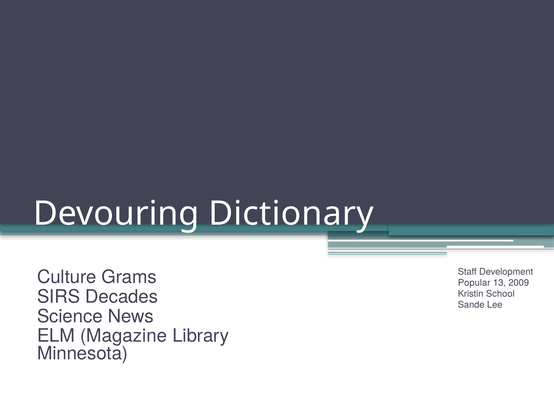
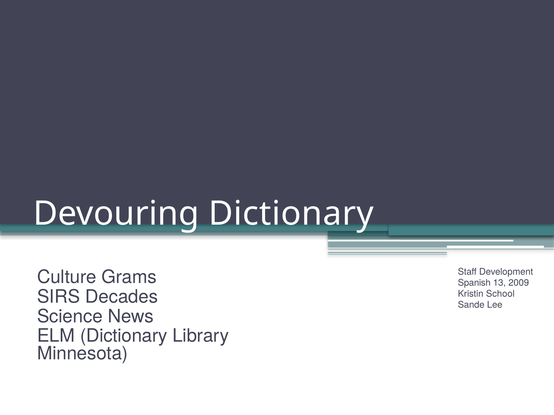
Popular: Popular -> Spanish (474, 283)
ELM Magazine: Magazine -> Dictionary (124, 336)
